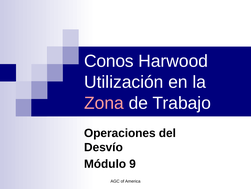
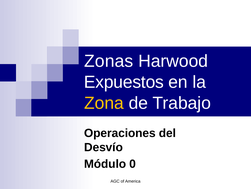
Conos: Conos -> Zonas (109, 61)
Utilización: Utilización -> Expuestos (124, 82)
Zona colour: pink -> yellow (104, 103)
9: 9 -> 0 (133, 163)
